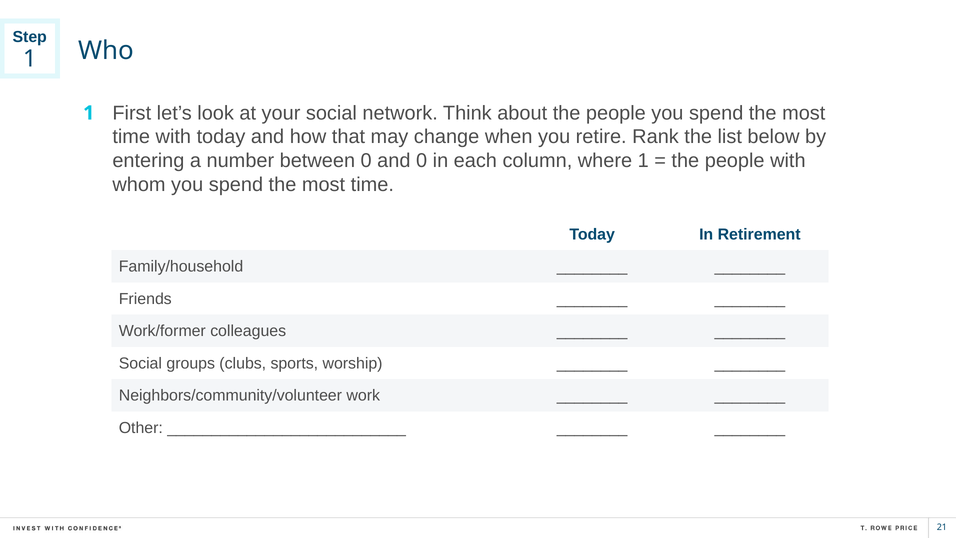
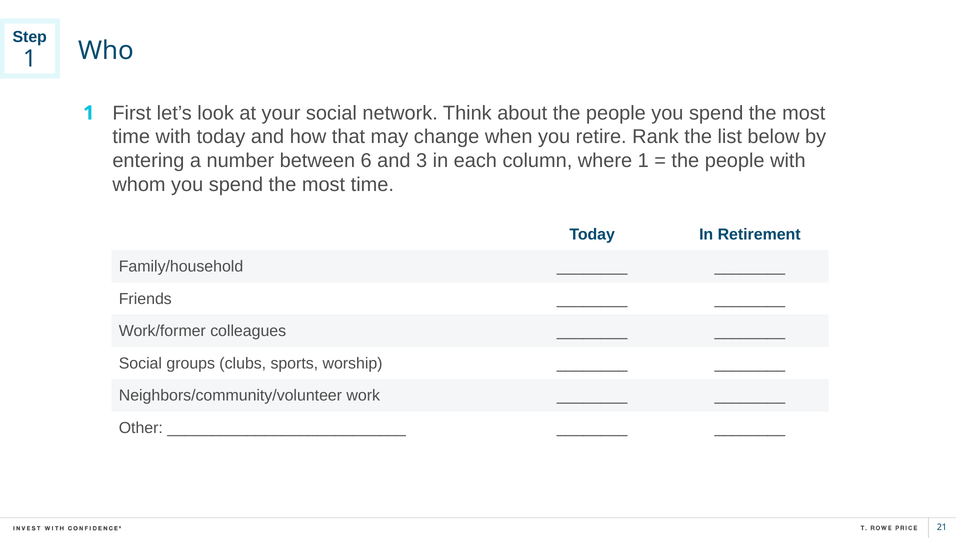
between 0: 0 -> 6 (366, 161)
and 0: 0 -> 3 (422, 161)
